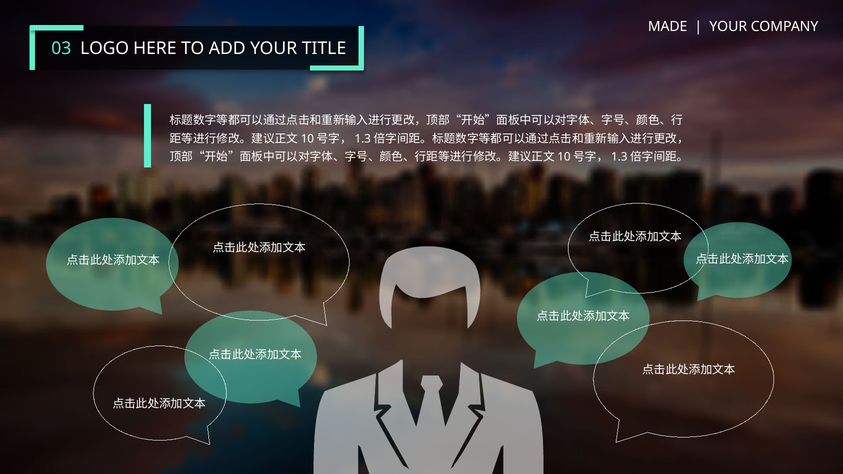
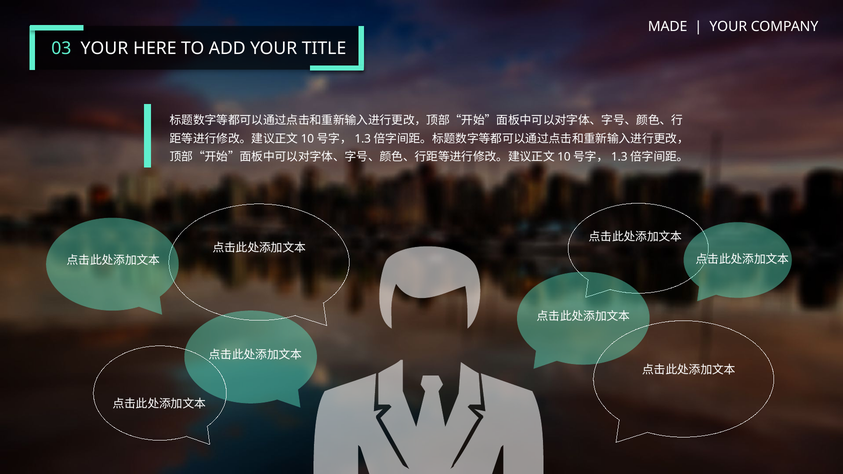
03 LOGO: LOGO -> YOUR (104, 48)
